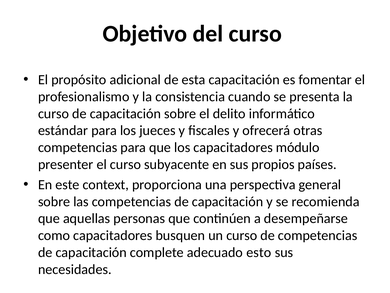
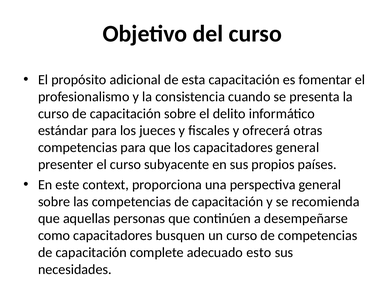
capacitadores módulo: módulo -> general (298, 147)
